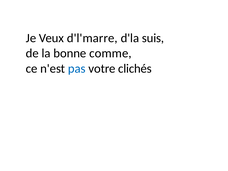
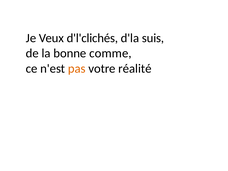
d'l'marre: d'l'marre -> d'l'clichés (92, 38)
pas colour: blue -> orange (77, 68)
clichés: clichés -> réalité (135, 68)
